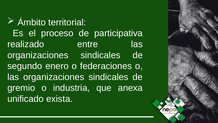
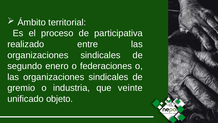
anexa: anexa -> veinte (130, 88)
exista: exista -> objeto (60, 99)
